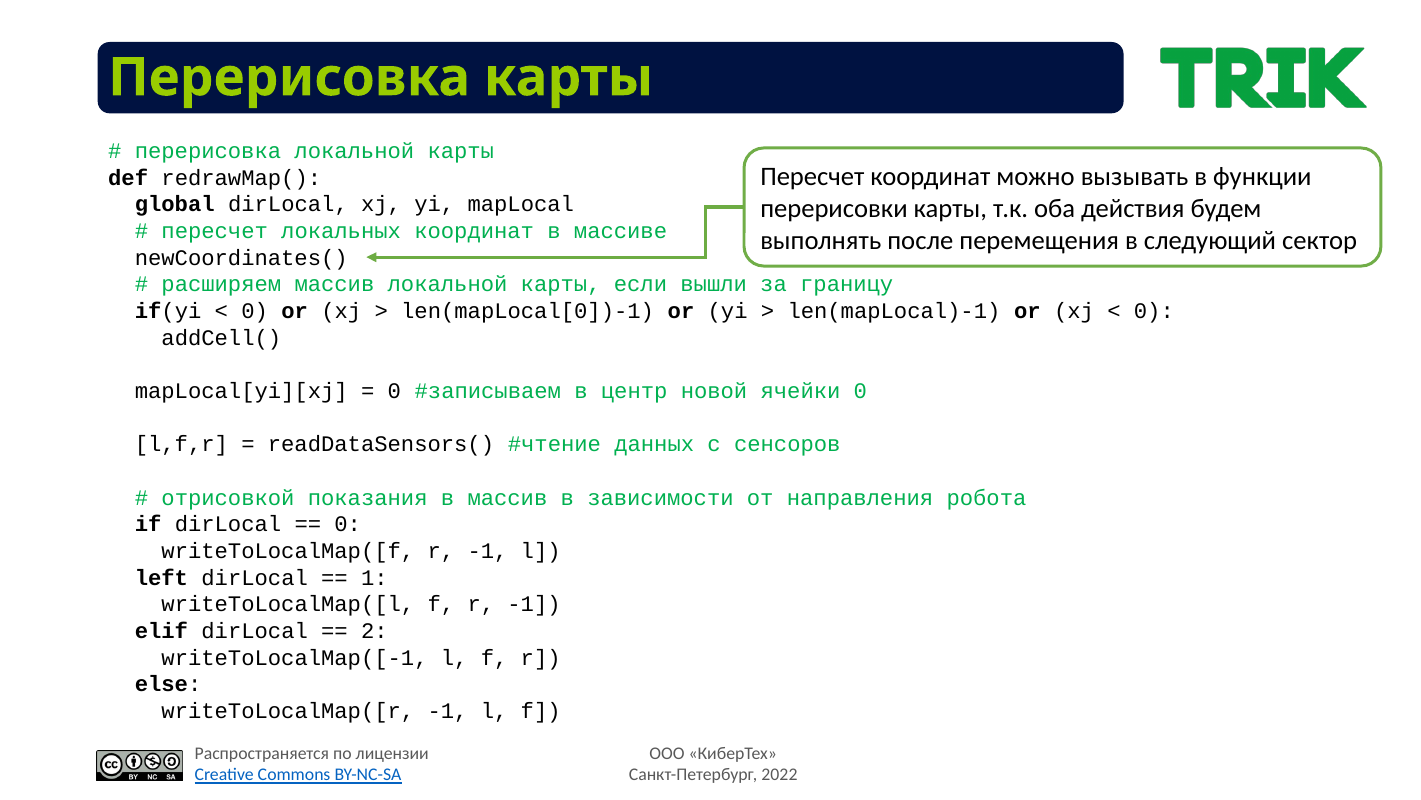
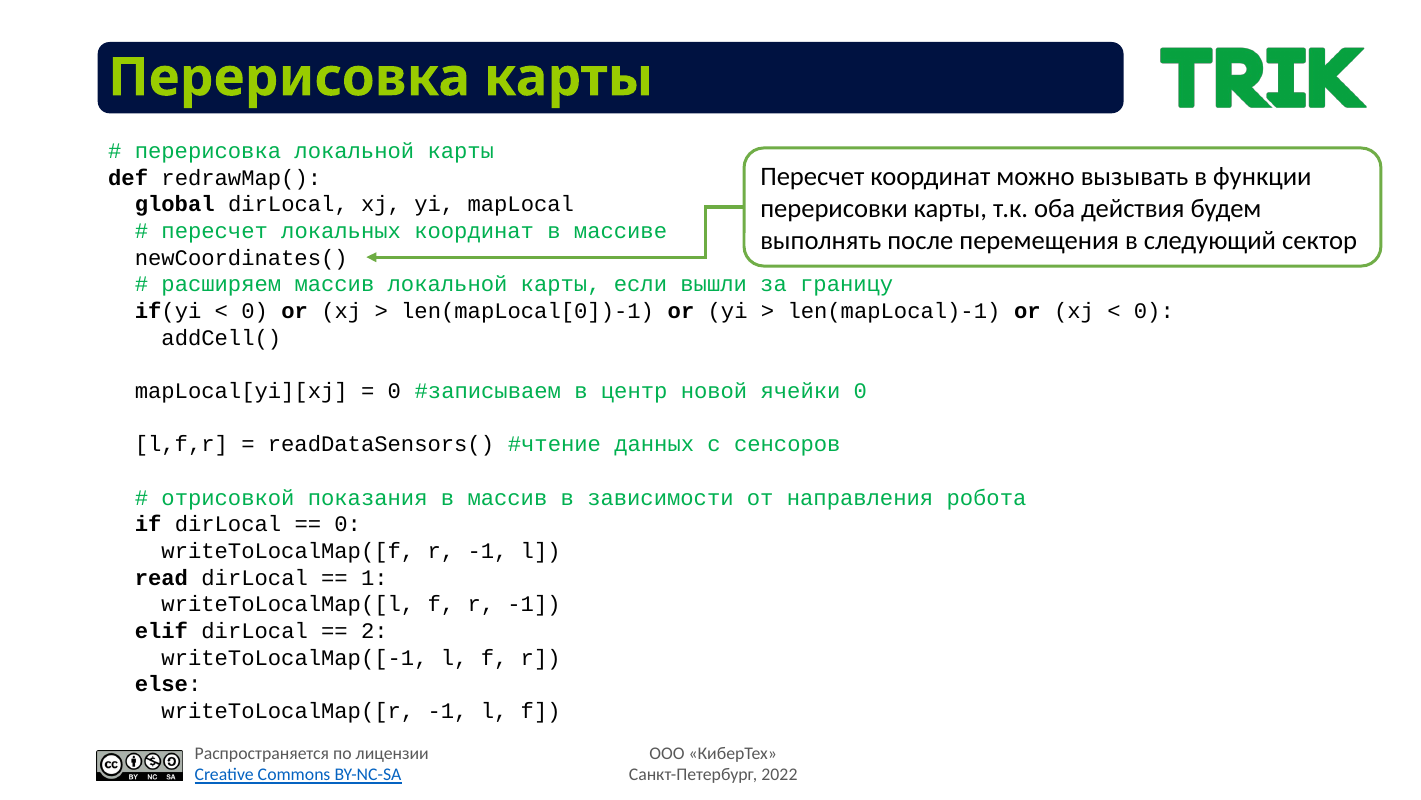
left: left -> read (161, 577)
